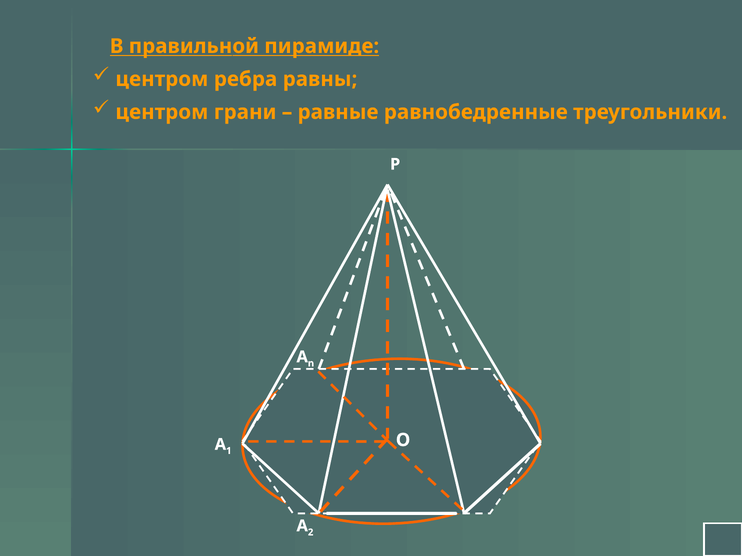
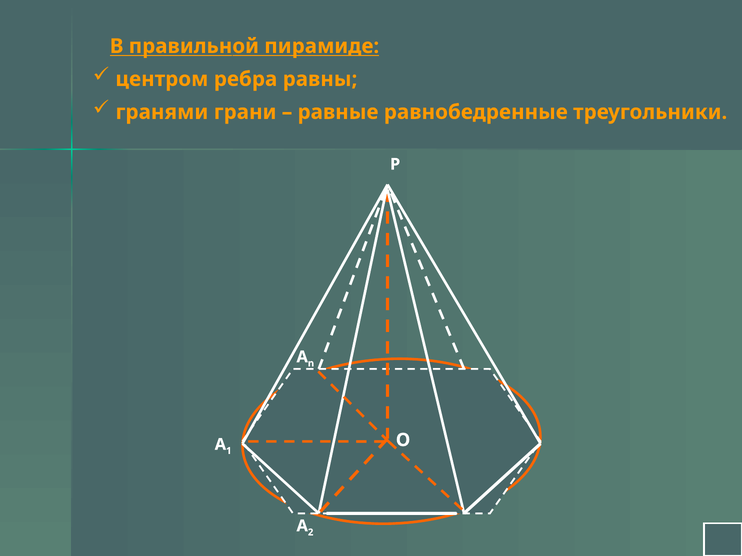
центром: центром -> гранями (162, 112)
